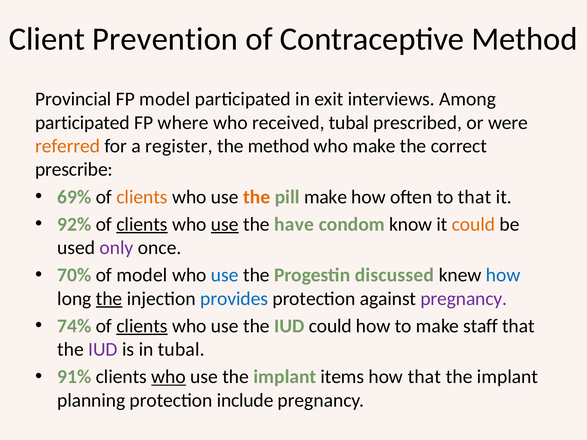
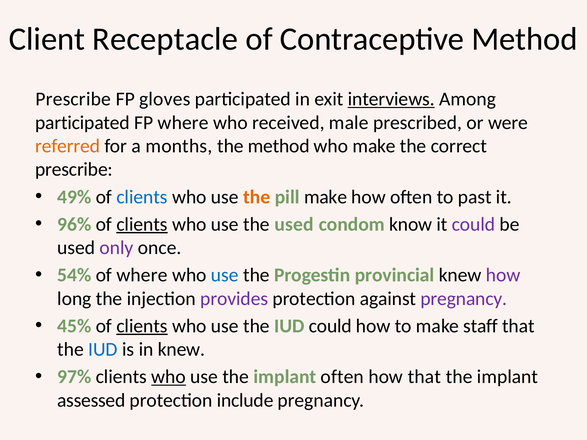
Prevention: Prevention -> Receptacle (165, 39)
Provincial: Provincial -> Prescribe (73, 99)
FP model: model -> gloves (165, 99)
interviews underline: none -> present (391, 99)
received tubal: tubal -> male (349, 123)
register: register -> months (179, 146)
69%: 69% -> 49% (74, 197)
clients colour: orange -> blue (142, 197)
to that: that -> past (475, 197)
92%: 92% -> 96% (74, 224)
use underline: present -> none (225, 224)
the have: have -> used (294, 224)
could colour: orange -> purple (474, 224)
70%: 70% -> 54% (74, 275)
of model: model -> where (142, 275)
discussed: discussed -> provincial (395, 275)
how colour: blue -> purple (503, 275)
the underline: present -> none (109, 299)
provides colour: blue -> purple (234, 299)
74%: 74% -> 45% (74, 326)
IUD colour: purple -> blue (103, 350)
in tubal: tubal -> knew (181, 350)
91%: 91% -> 97% (74, 377)
implant items: items -> often (342, 377)
planning: planning -> assessed (91, 400)
